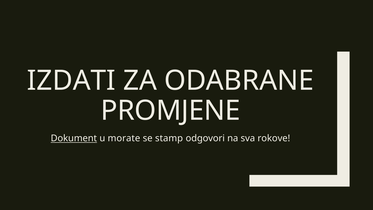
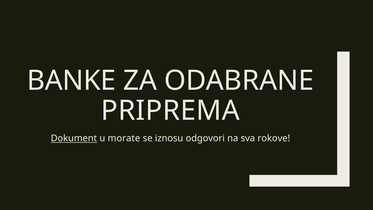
IZDATI: IZDATI -> BANKE (71, 81)
PROMJENE: PROMJENE -> PRIPREMA (170, 110)
stamp: stamp -> iznosu (169, 138)
